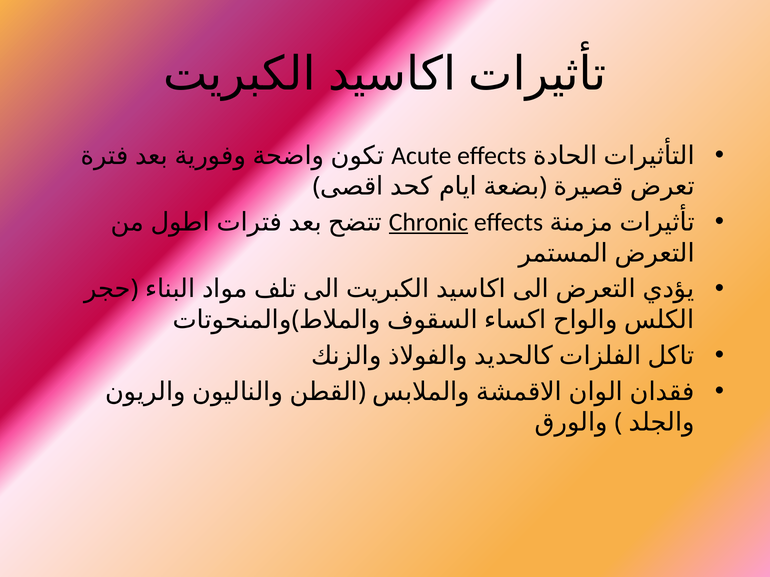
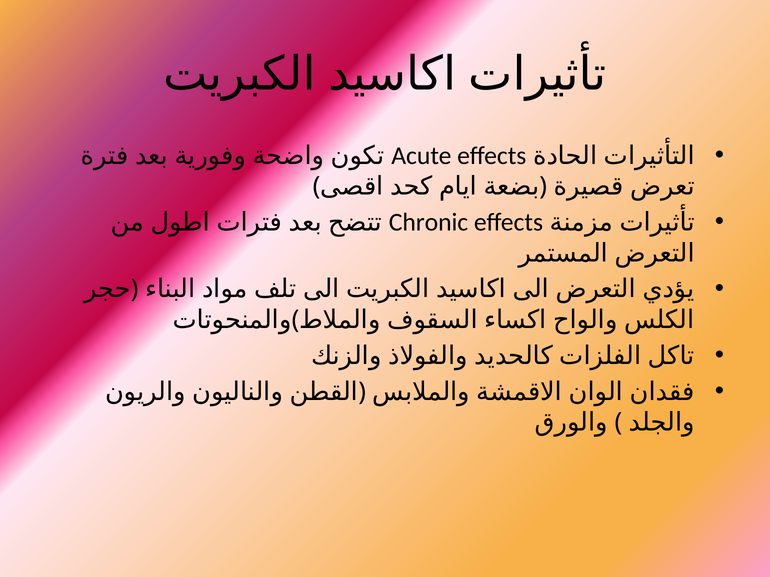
Chronic underline: present -> none (429, 223)
